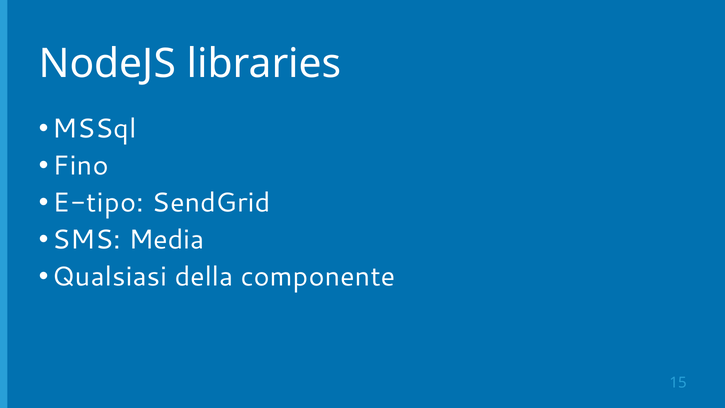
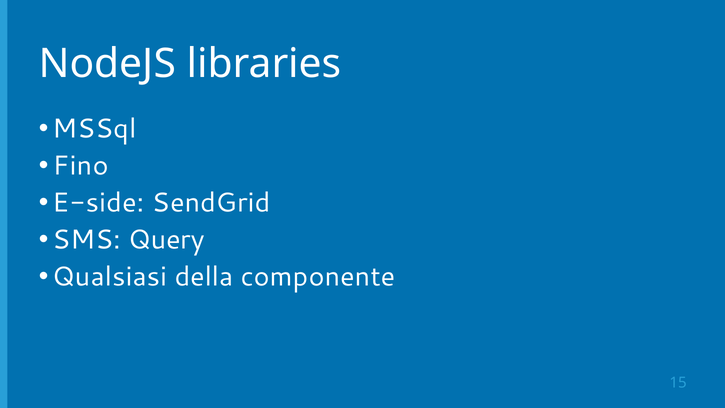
E-tipo: E-tipo -> E-side (98, 203)
Media: Media -> Query (167, 240)
